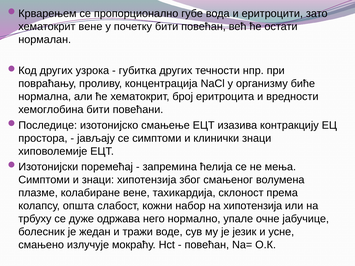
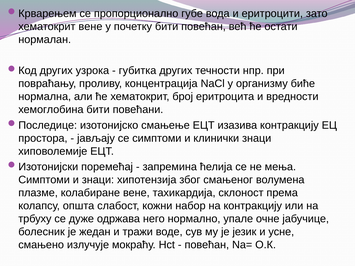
на хипотензија: хипотензија -> контракцију (253, 206)
